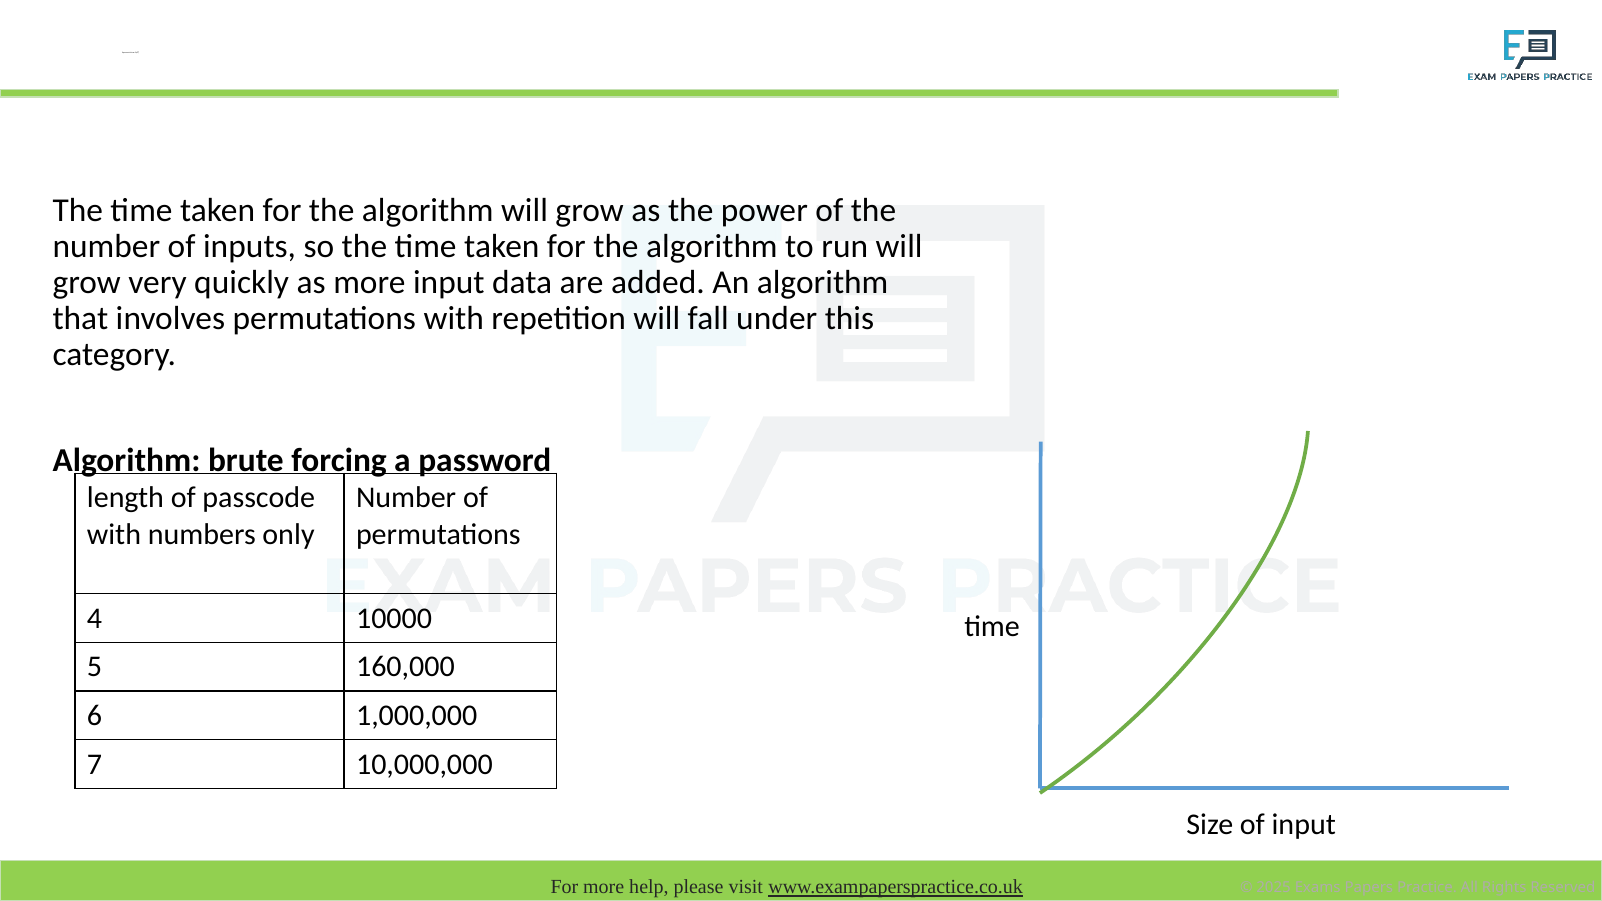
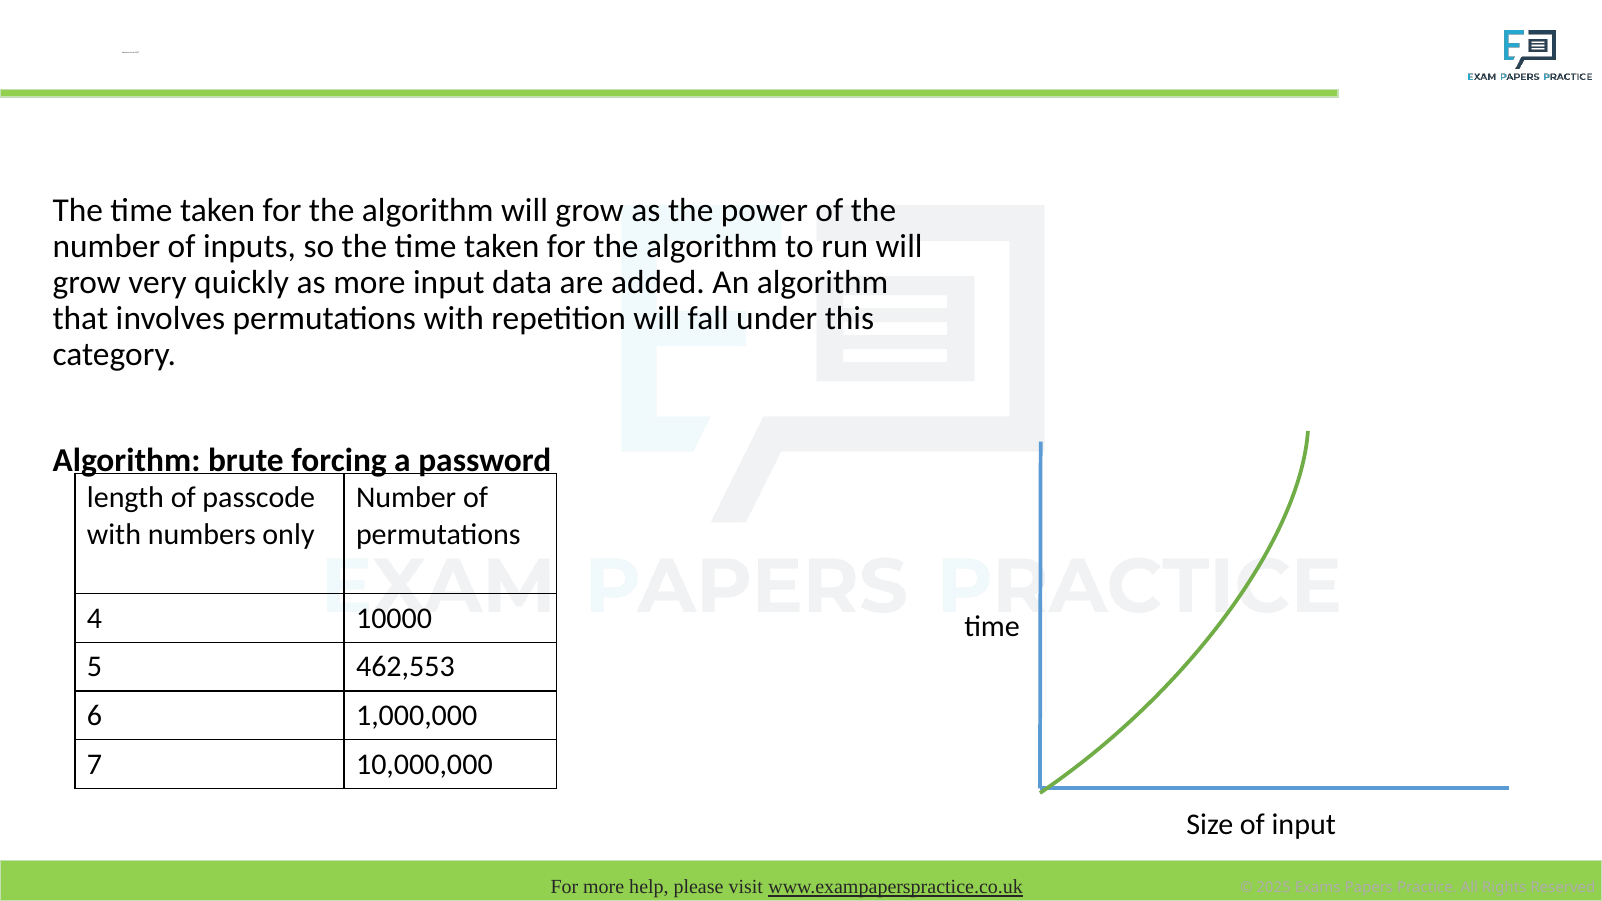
160,000: 160,000 -> 462,553 (405, 667)
